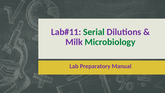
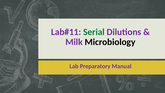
Microbiology colour: green -> black (110, 42)
